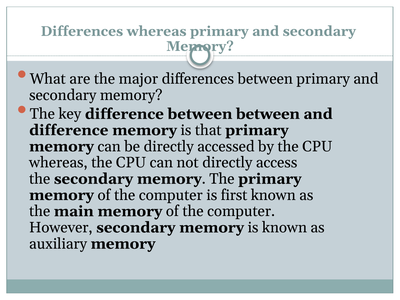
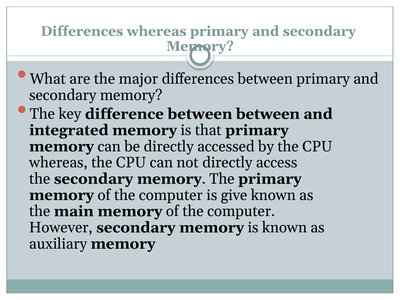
difference: difference -> integrated (69, 130)
first: first -> give (234, 195)
